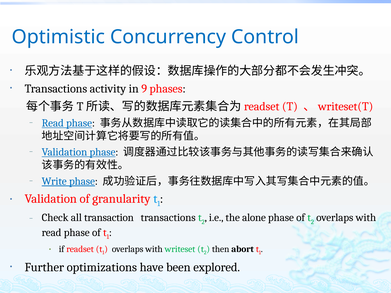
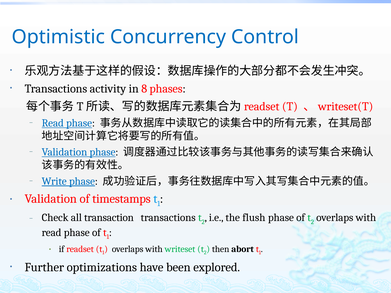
9: 9 -> 8 (144, 89)
granularity: granularity -> timestamps (121, 199)
alone: alone -> flush (254, 218)
